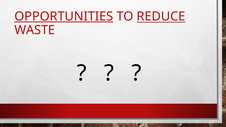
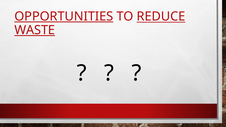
WASTE underline: none -> present (35, 30)
